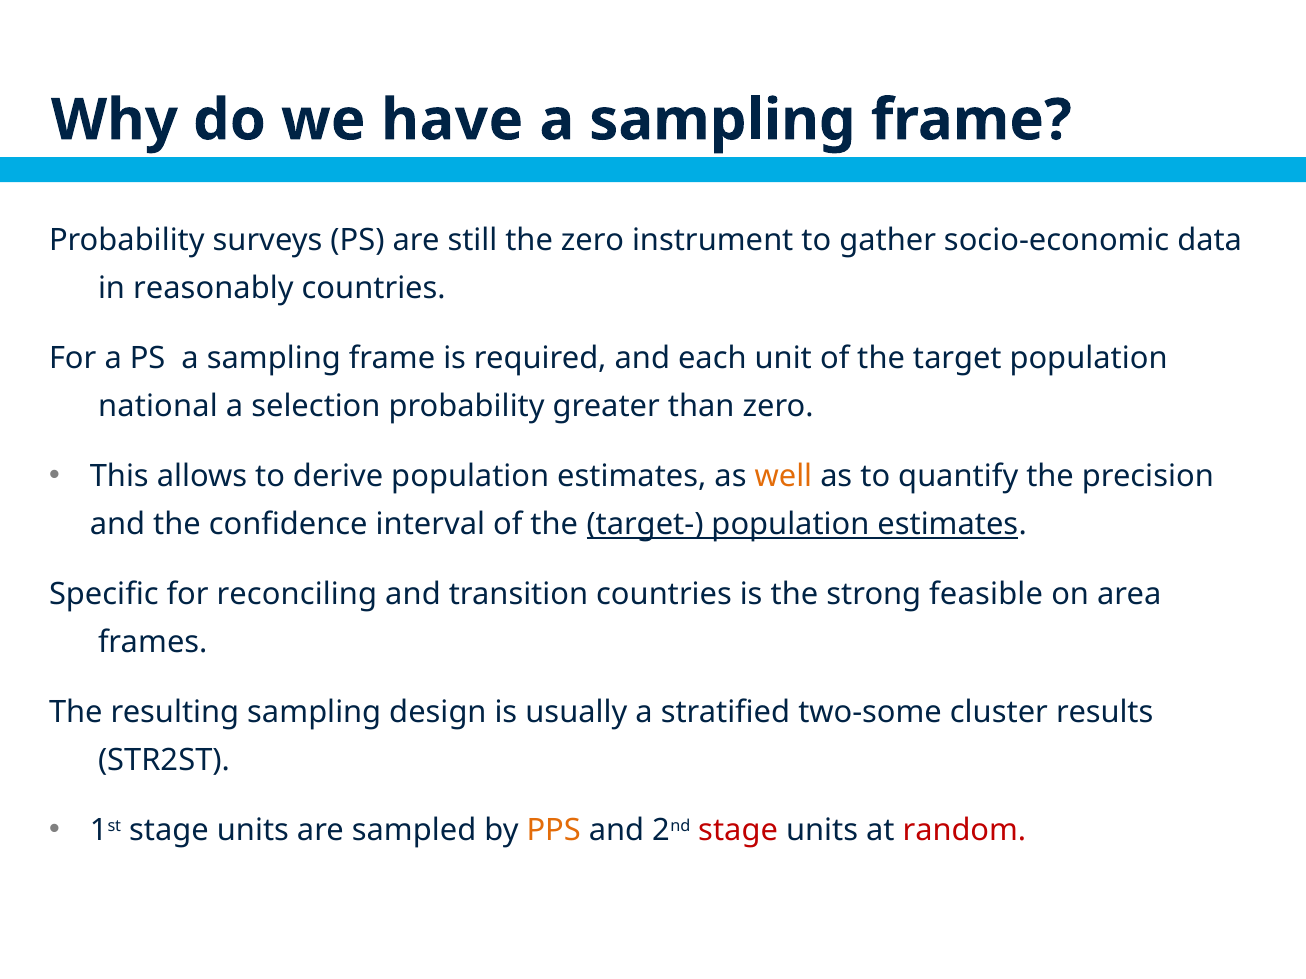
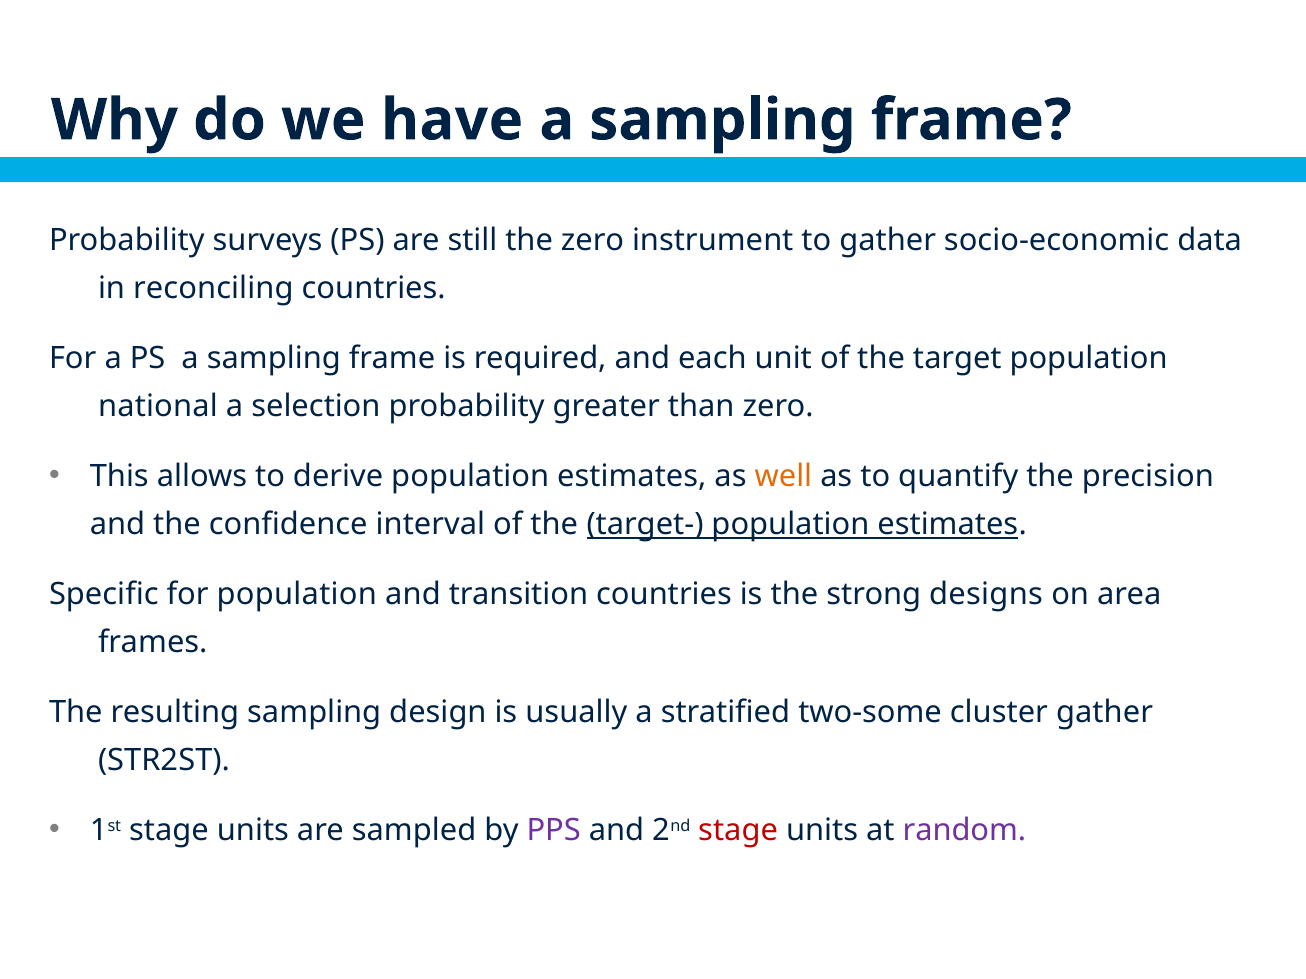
reasonably: reasonably -> reconciling (213, 289)
for reconciling: reconciling -> population (297, 594)
feasible: feasible -> designs (986, 594)
cluster results: results -> gather (1105, 712)
PPS colour: orange -> purple (554, 830)
random colour: red -> purple (964, 830)
